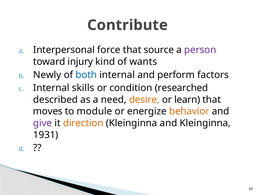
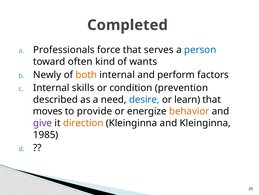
Contribute: Contribute -> Completed (127, 25)
Interpersonal: Interpersonal -> Professionals (64, 50)
source: source -> serves (159, 50)
person colour: purple -> blue (200, 50)
injury: injury -> often (80, 61)
both colour: blue -> orange (86, 75)
researched: researched -> prevention (181, 88)
desire colour: orange -> blue (144, 99)
module: module -> provide (94, 111)
1931: 1931 -> 1985 (46, 134)
